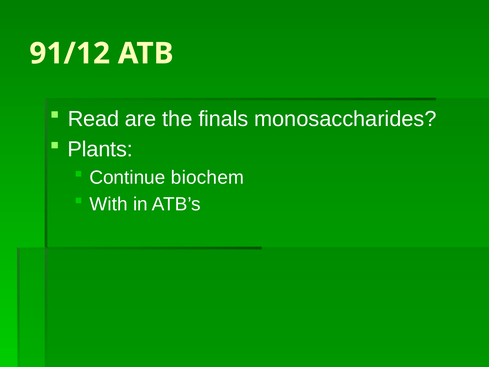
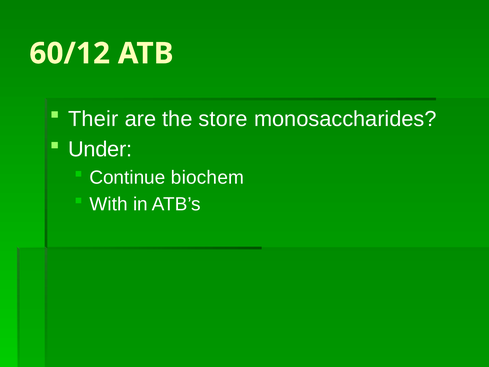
91/12: 91/12 -> 60/12 (70, 53)
Read: Read -> Their (93, 119)
finals: finals -> store (223, 119)
Plants: Plants -> Under (100, 149)
